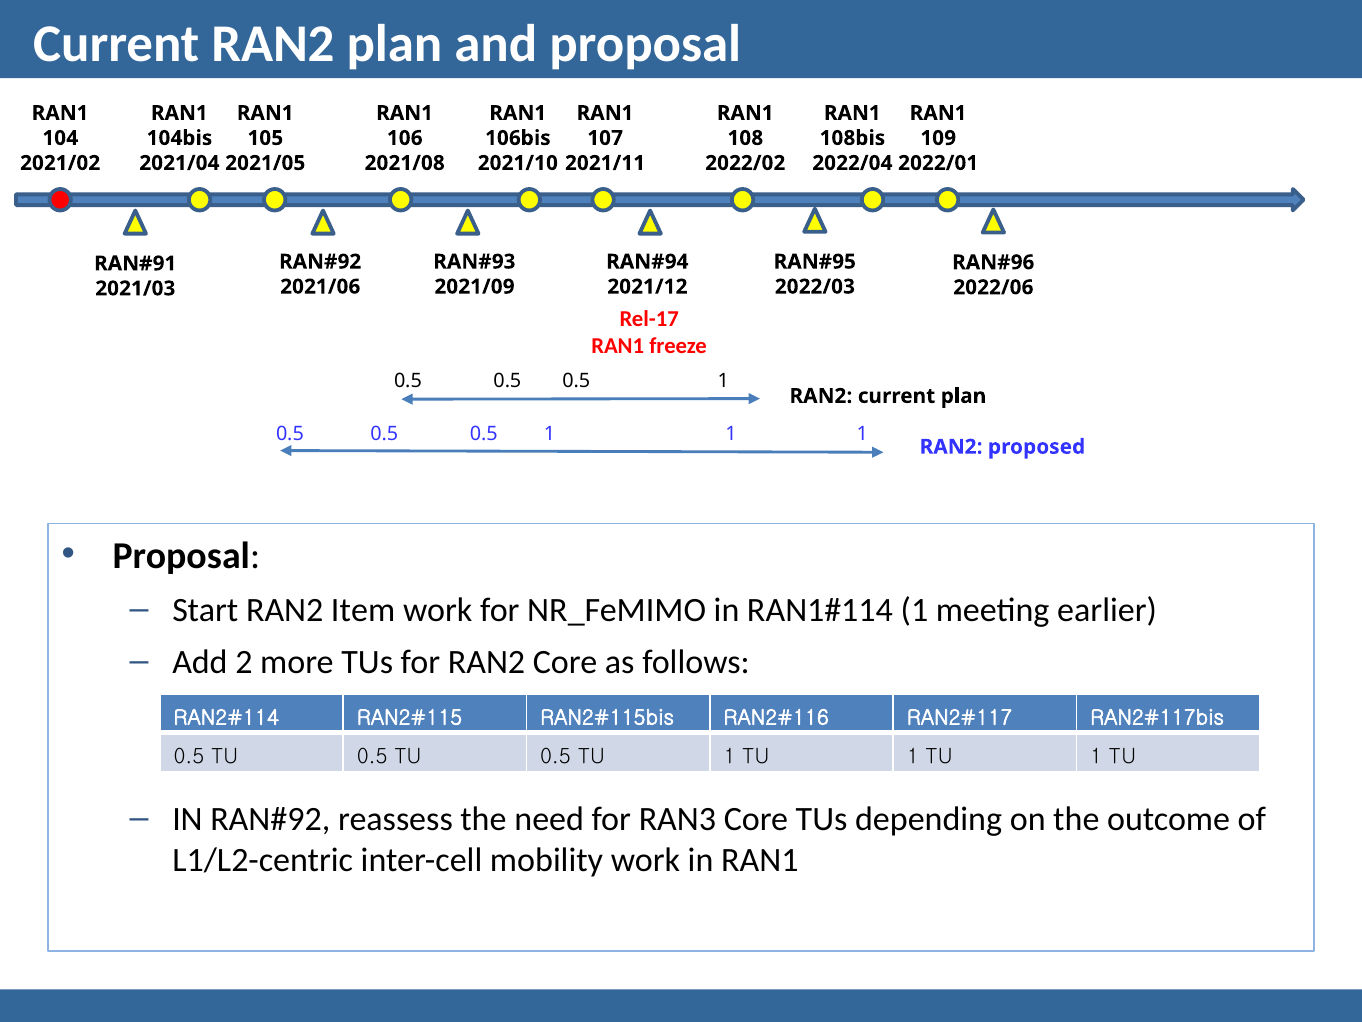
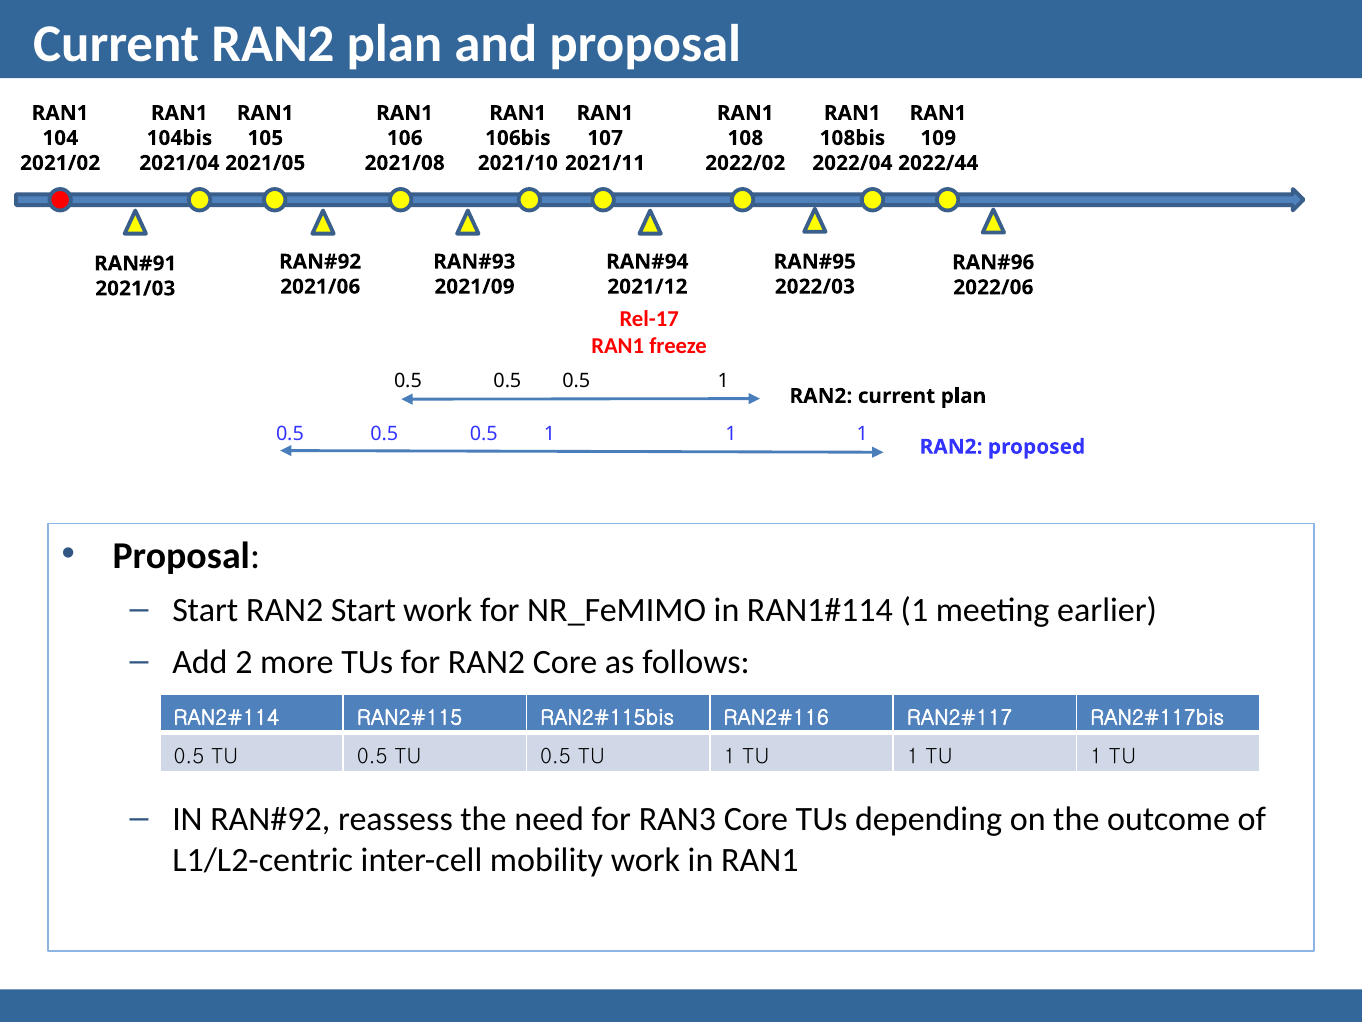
2022/01: 2022/01 -> 2022/44 (938, 163)
RAN2 Item: Item -> Start (363, 610)
